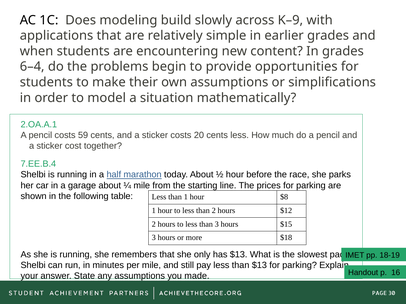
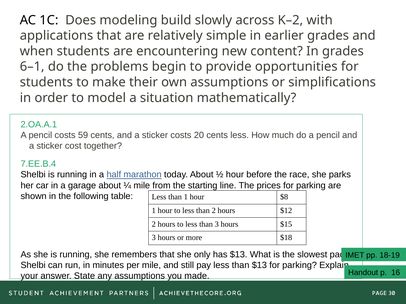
K–9: K–9 -> K–2 (290, 20)
6–4: 6–4 -> 6–1 (32, 67)
